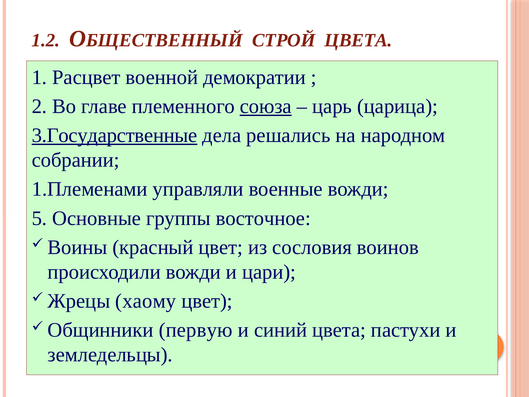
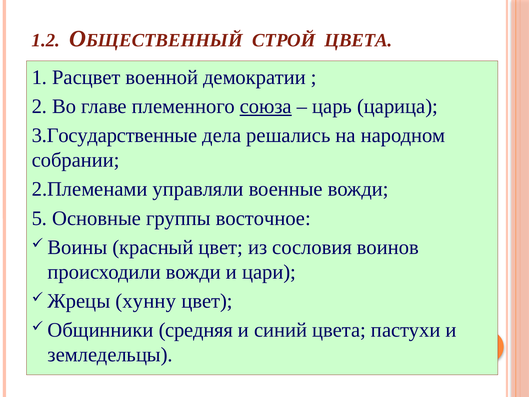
3.Государственные underline: present -> none (115, 135)
1.Племенами: 1.Племенами -> 2.Племенами (90, 189)
хаому: хаому -> хунну (146, 301)
первую: первую -> средняя (196, 330)
